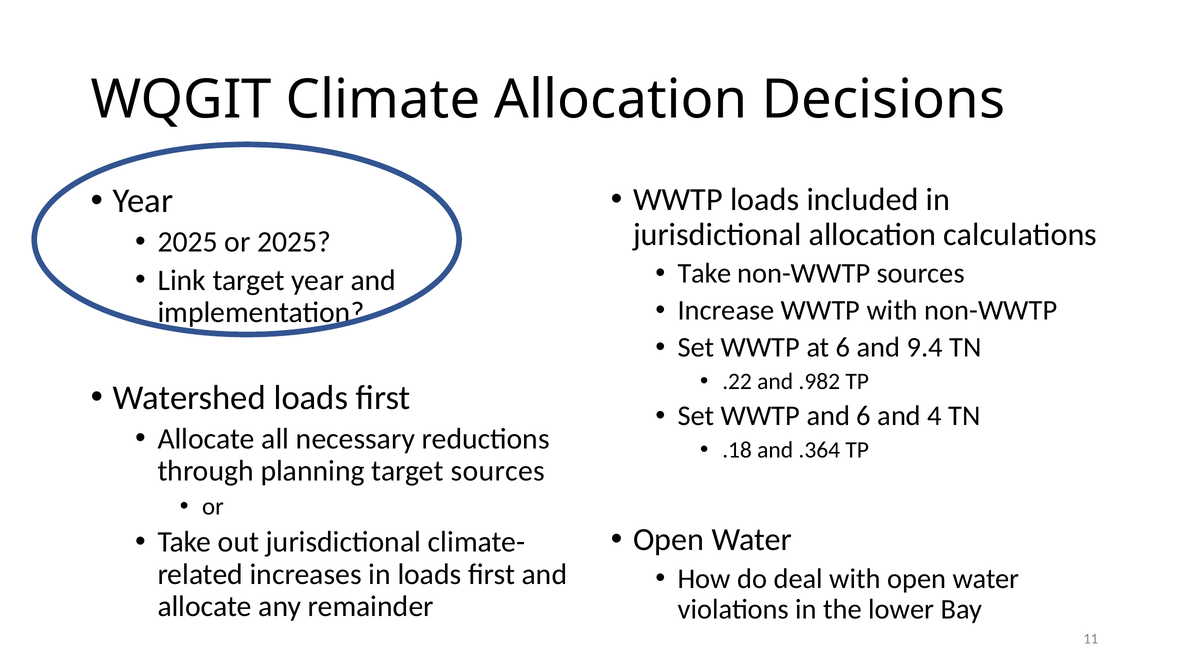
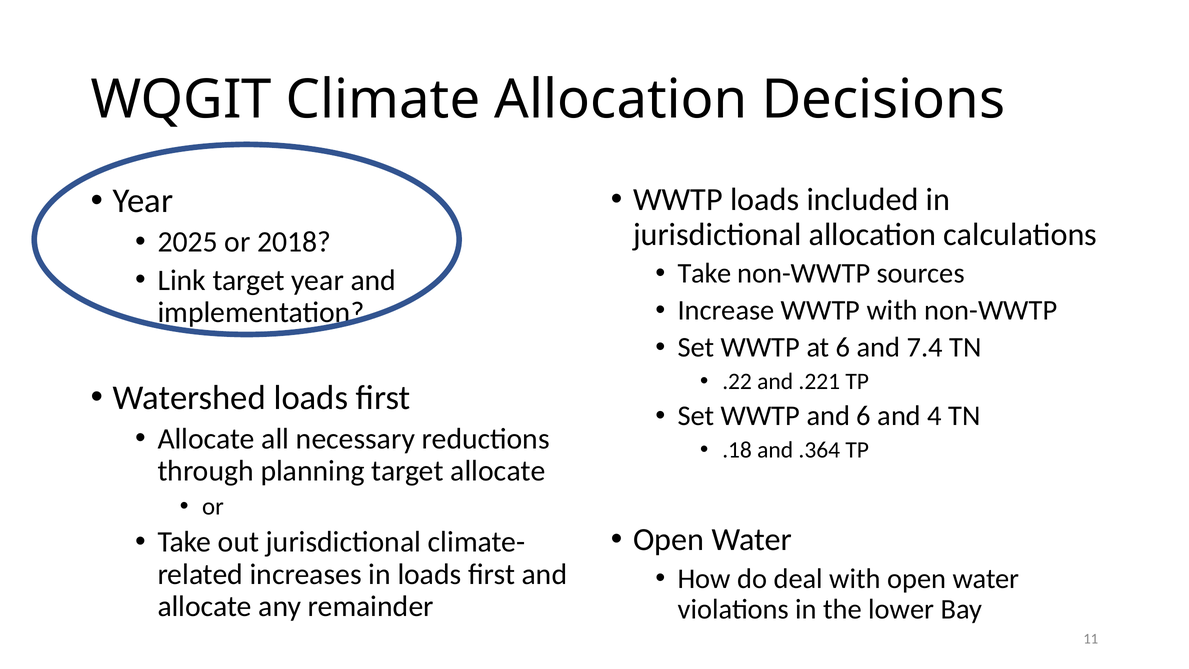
or 2025: 2025 -> 2018 (294, 242)
9.4: 9.4 -> 7.4 (925, 347)
.982: .982 -> .221 (819, 382)
target sources: sources -> allocate (498, 471)
